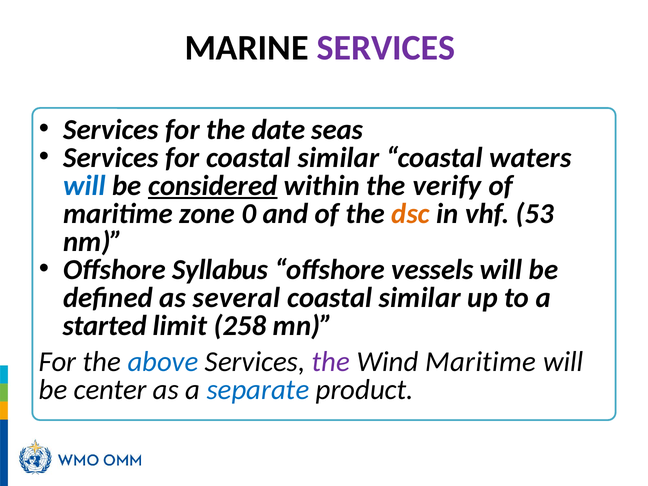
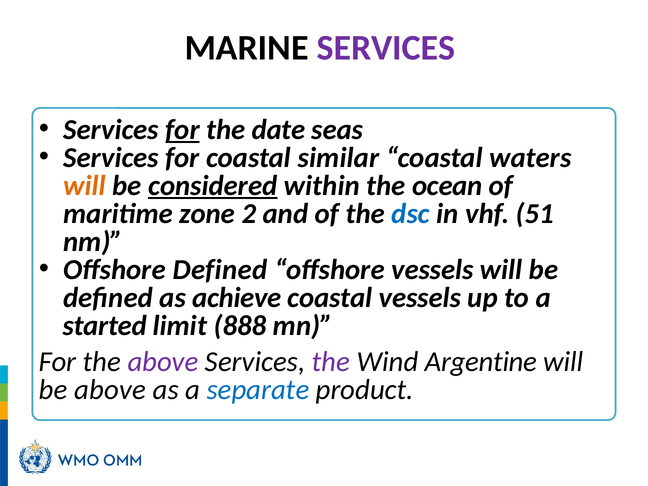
for underline: none -> present (183, 130)
will colour: blue -> orange (85, 186)
verify: verify -> ocean (447, 186)
0: 0 -> 2 (249, 214)
dsc colour: orange -> blue (411, 214)
53: 53 -> 51 (535, 214)
Offshore Syllabus: Syllabus -> Defined (220, 270)
several: several -> achieve (237, 298)
similar: similar -> vessels (420, 298)
258: 258 -> 888 (240, 326)
above colour: blue -> purple (163, 362)
Wind Maritime: Maritime -> Argentine (481, 362)
be center: center -> above (110, 390)
